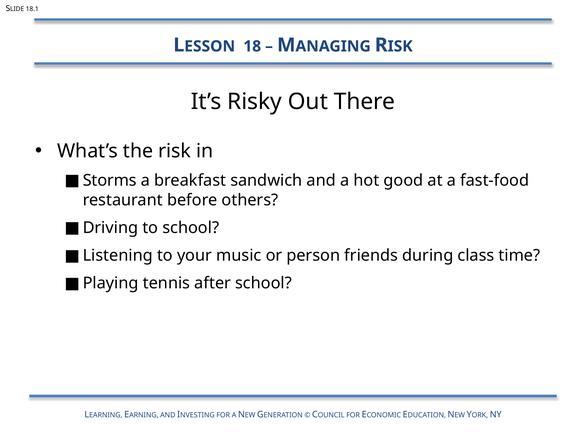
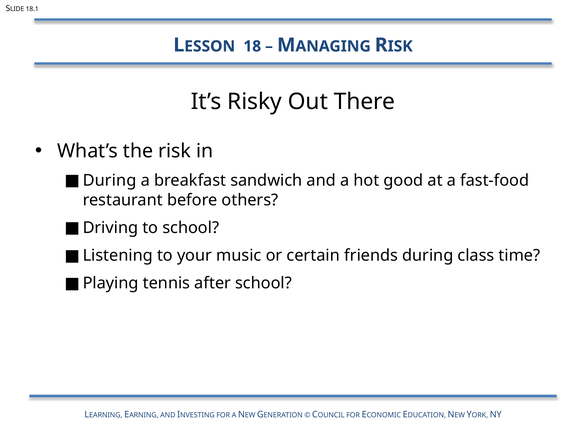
Storms: Storms -> During (110, 180)
person: person -> certain (313, 255)
